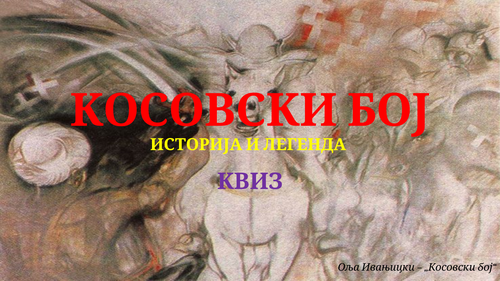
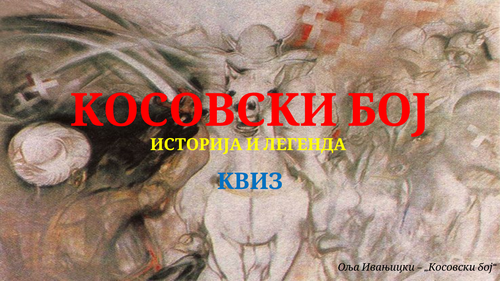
КВИЗ colour: purple -> blue (250, 182)
